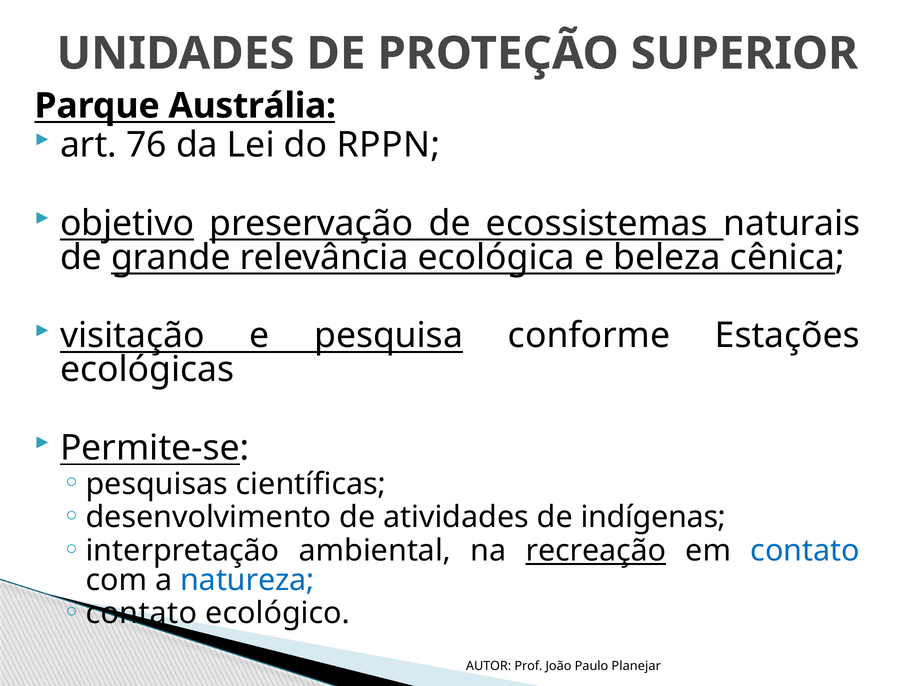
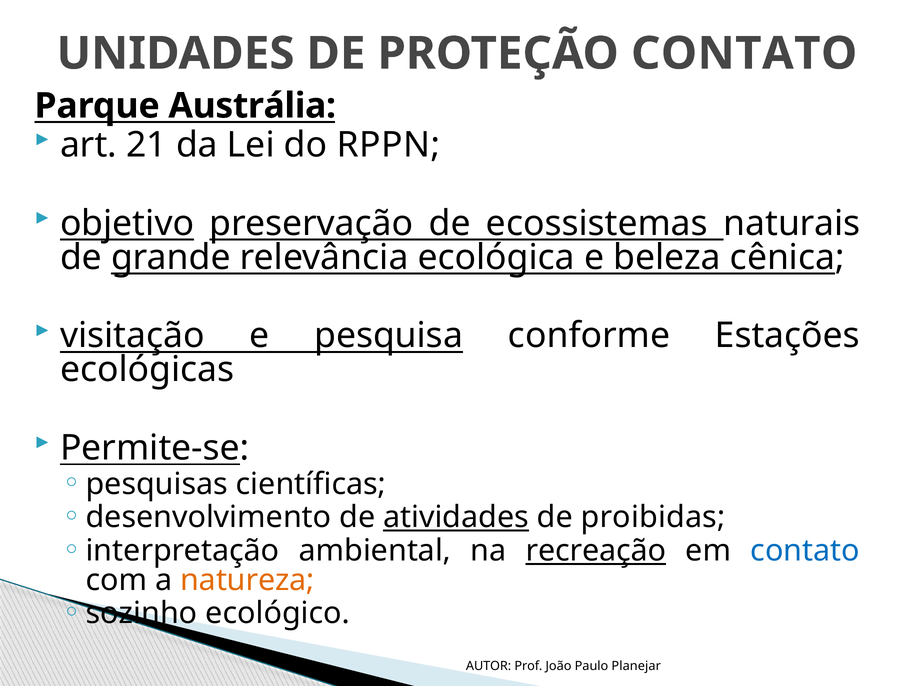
PROTEÇÃO SUPERIOR: SUPERIOR -> CONTATO (744, 54)
76: 76 -> 21 (146, 145)
atividades underline: none -> present (456, 518)
indígenas: indígenas -> proibidas (653, 518)
natureza colour: blue -> orange (247, 580)
contato: contato -> sozinho (142, 614)
